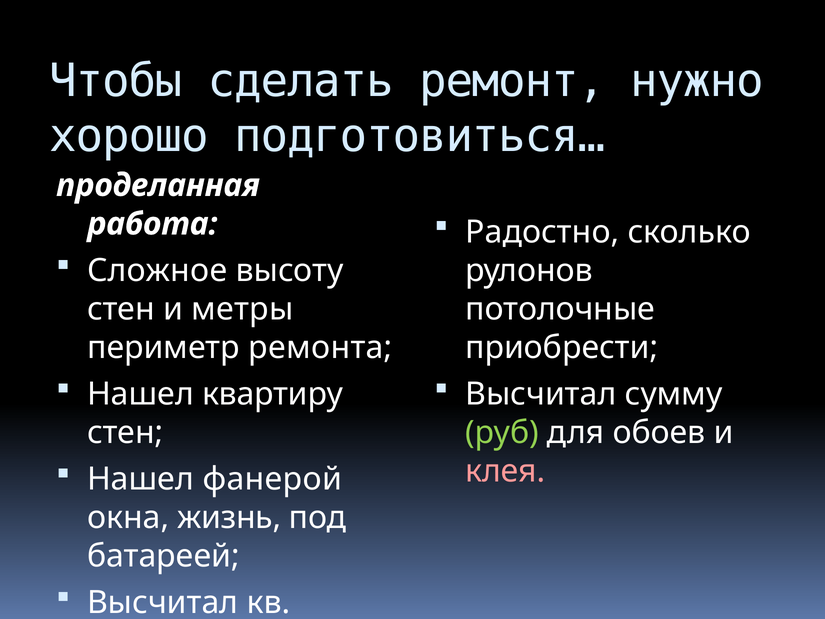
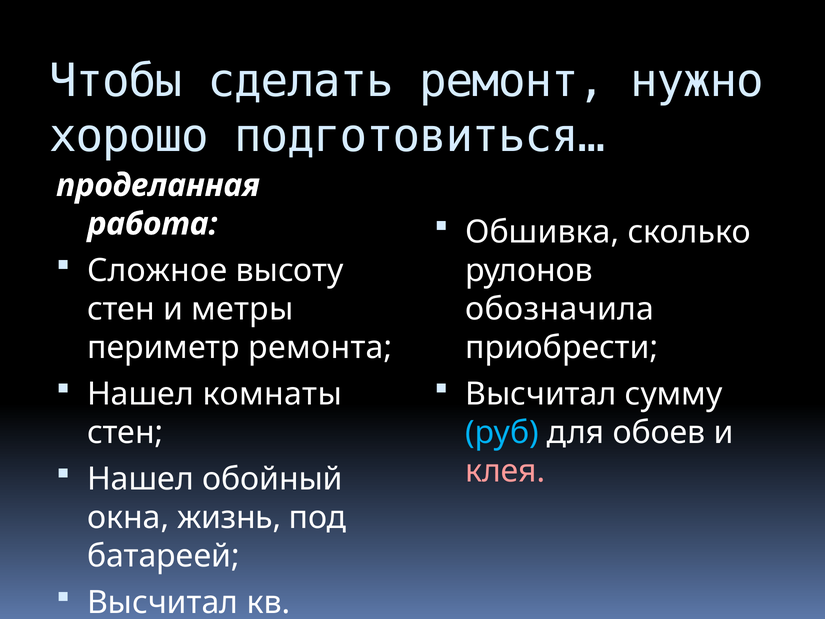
Радостно: Радостно -> Обшивка (542, 232)
потолочные: потолочные -> обозначила (560, 309)
квартиру: квартиру -> комнаты (272, 394)
руб colour: light green -> light blue (502, 432)
фанерой: фанерой -> обойный (272, 479)
